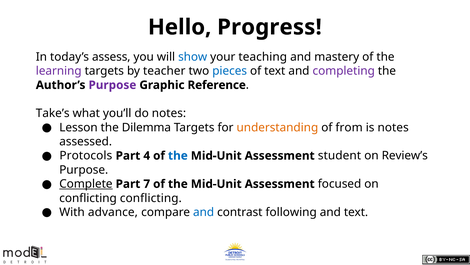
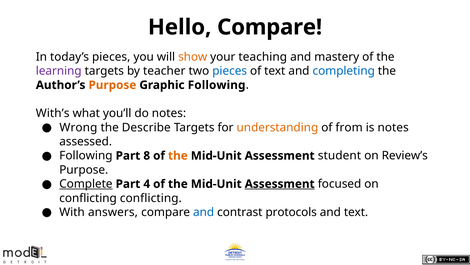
Hello Progress: Progress -> Compare (270, 27)
today’s assess: assess -> pieces (111, 57)
show colour: blue -> orange (193, 57)
completing colour: purple -> blue (344, 71)
Purpose colour: purple -> orange (112, 85)
Graphic Reference: Reference -> Following (217, 85)
Take’s: Take’s -> With’s (53, 113)
Lesson: Lesson -> Wrong (78, 127)
Dilemma: Dilemma -> Describe (146, 127)
Protocols: Protocols -> Following (86, 155)
4: 4 -> 8 (147, 155)
the colour: blue -> orange (178, 155)
7: 7 -> 4 (147, 184)
Assessment underline: none -> present (280, 184)
advance: advance -> answers (113, 212)
following: following -> protocols (291, 212)
